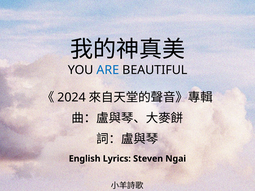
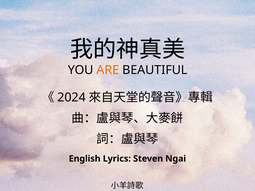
ARE colour: blue -> orange (108, 70)
